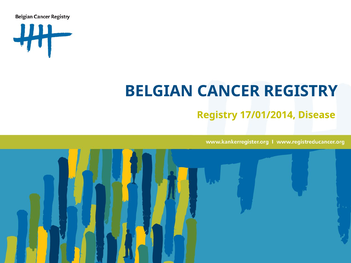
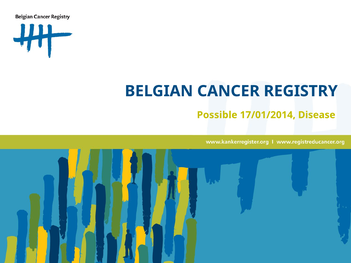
Registry: Registry -> Possible (217, 115)
